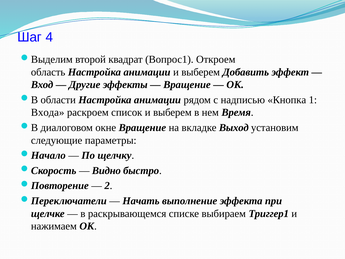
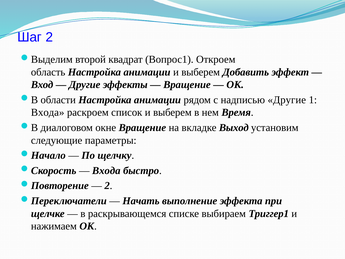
Шаг 4: 4 -> 2 (49, 37)
надписью Кнопка: Кнопка -> Другие (287, 100)
Видно: Видно -> Входа (106, 170)
